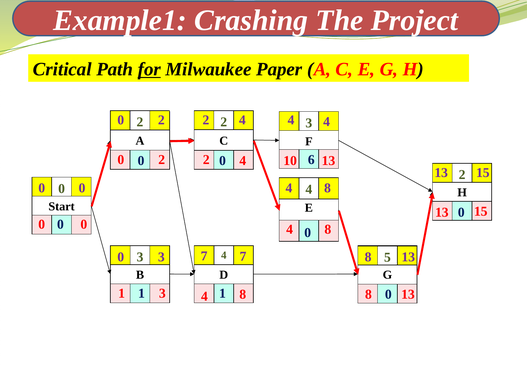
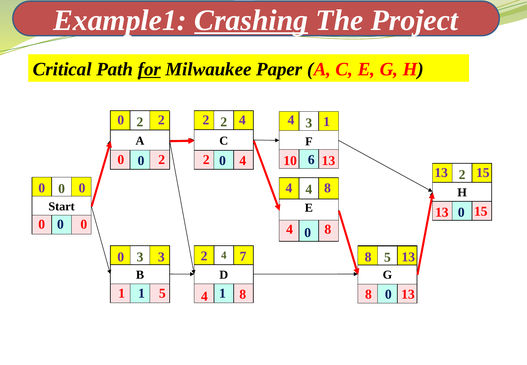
Crashing underline: none -> present (251, 20)
2 4 4 4: 4 -> 1 (327, 122)
3 7: 7 -> 2 (204, 256)
1 3: 3 -> 5 (162, 293)
